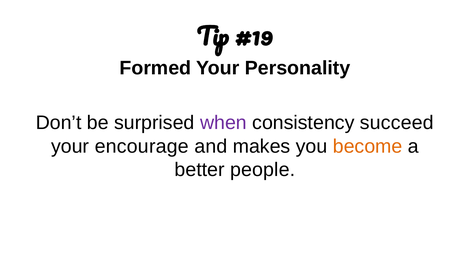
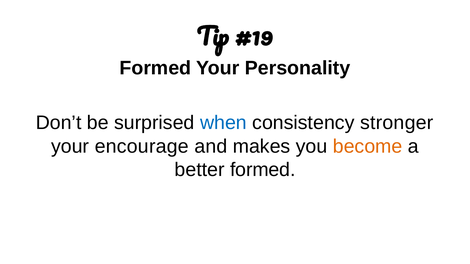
when colour: purple -> blue (223, 123)
succeed: succeed -> stronger (397, 123)
better people: people -> formed (263, 170)
